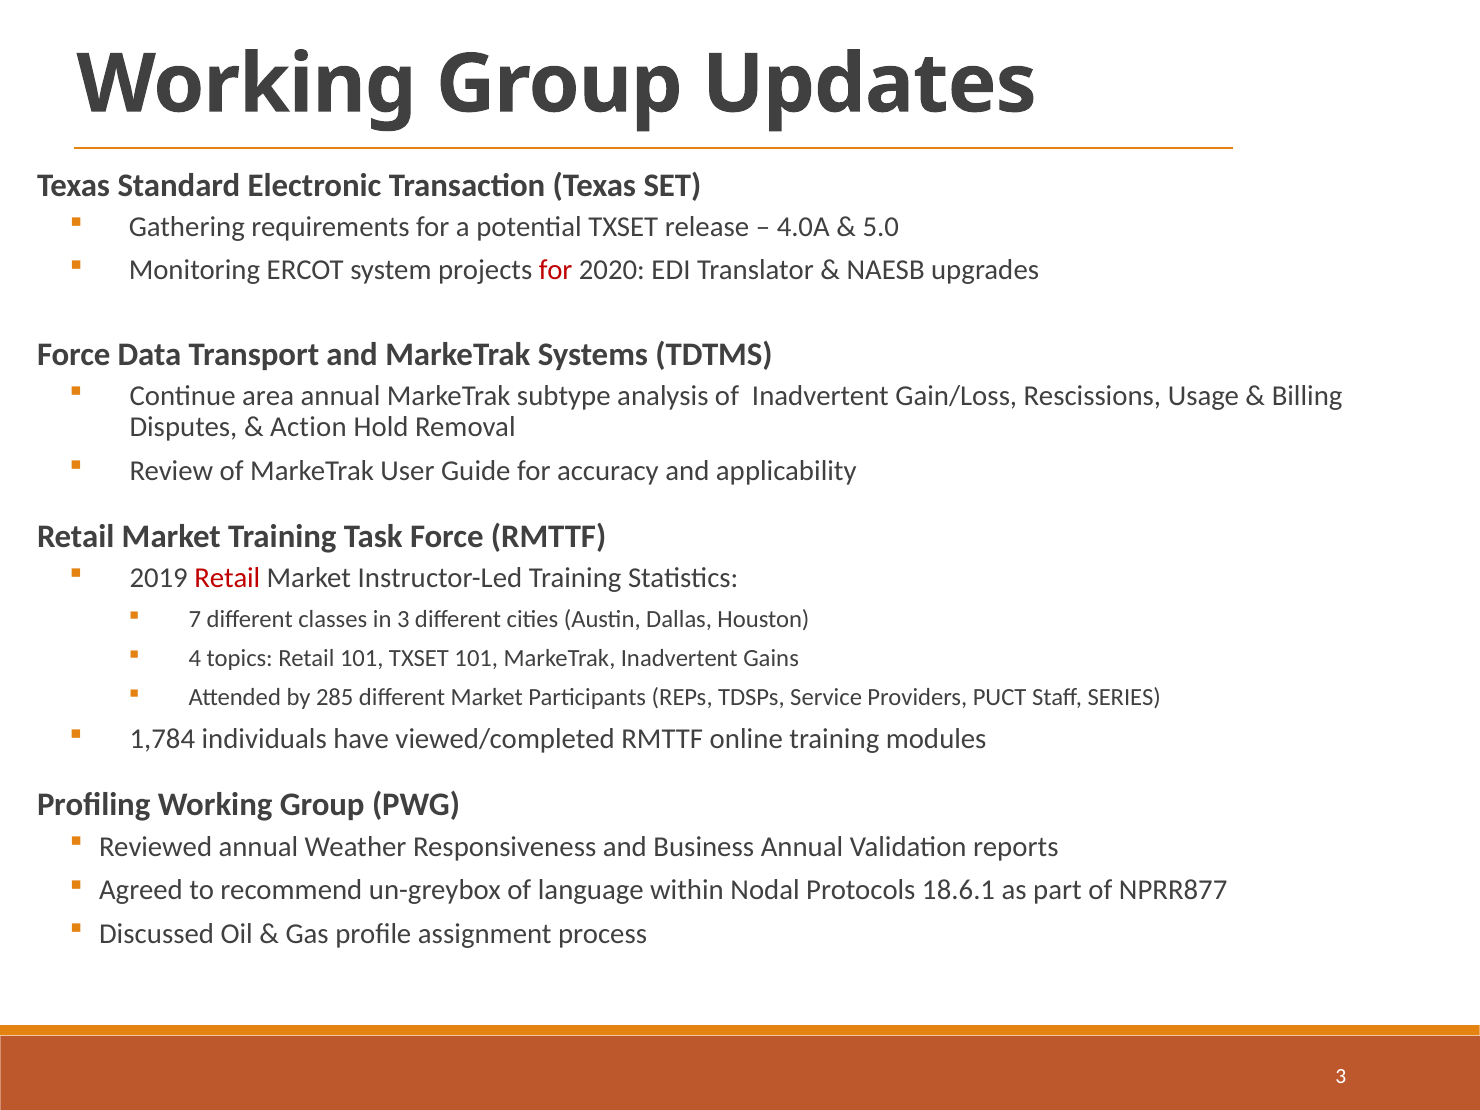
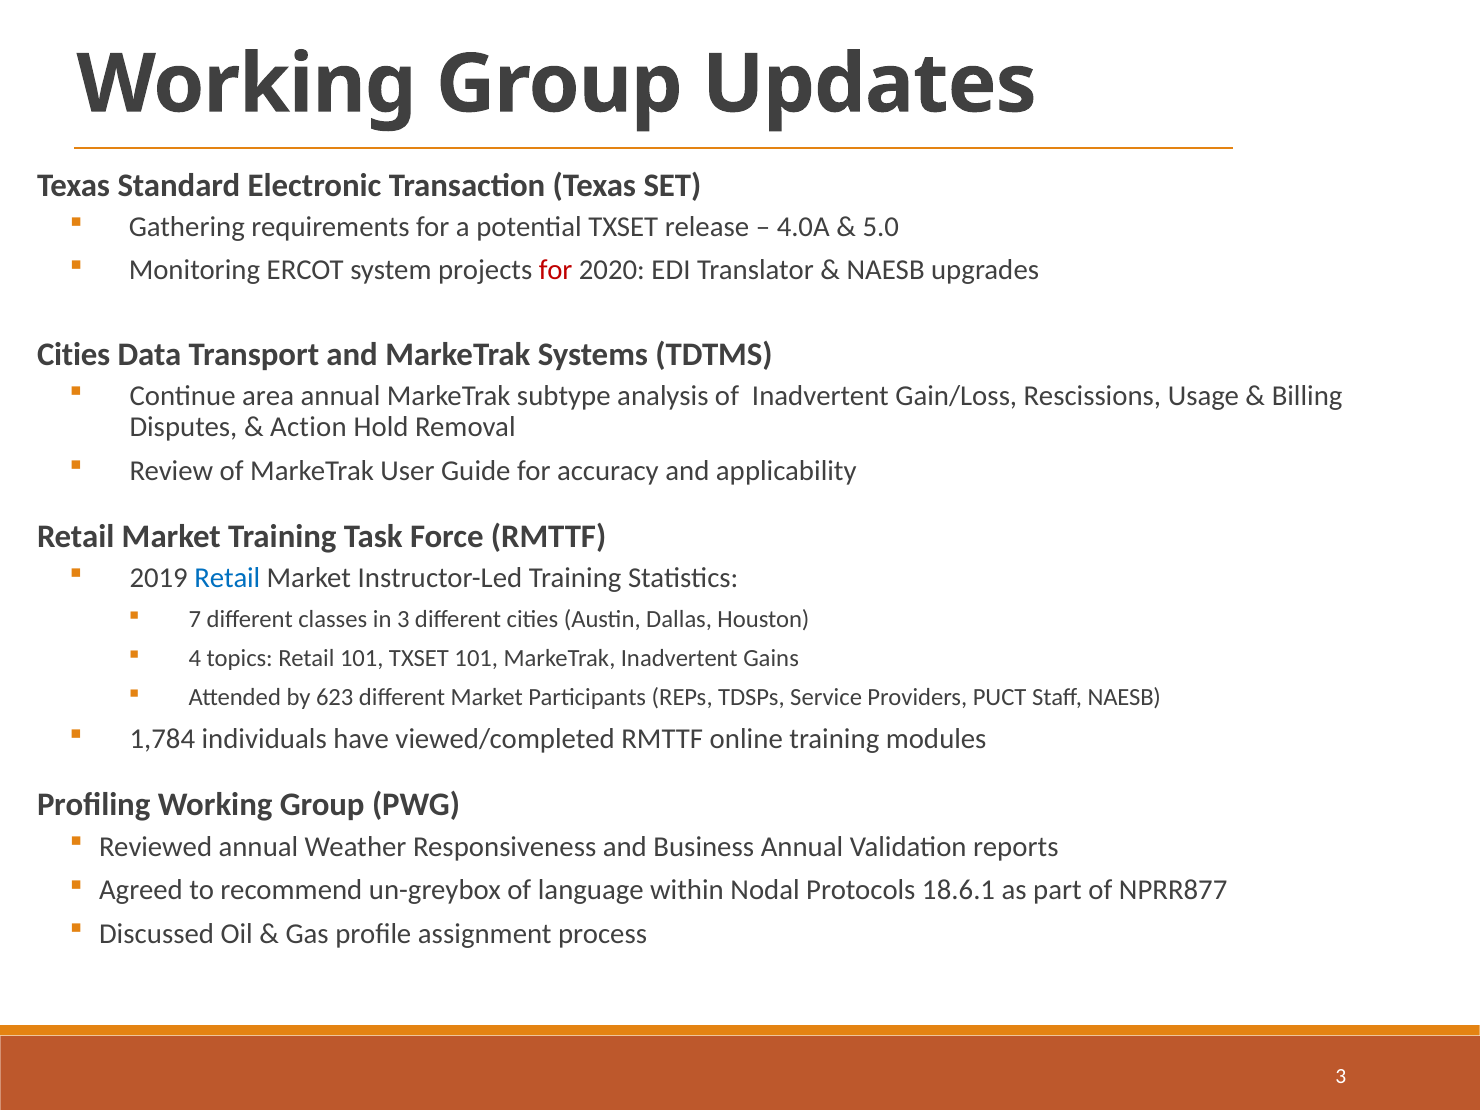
Force: Force -> Cities (74, 354)
Retail colour: red -> blue (227, 578)
285: 285 -> 623 (335, 698)
Staff SERIES: SERIES -> NAESB (1124, 698)
